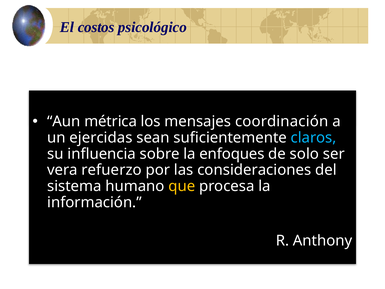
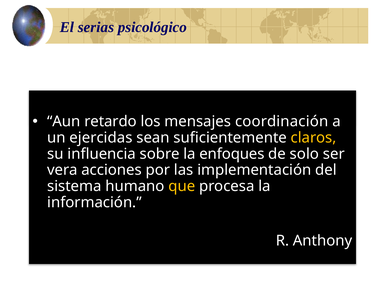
costos: costos -> serias (96, 27)
métrica: métrica -> retardo (111, 121)
claros colour: light blue -> yellow (314, 138)
refuerzo: refuerzo -> acciones (112, 170)
consideraciones: consideraciones -> implementación (254, 170)
